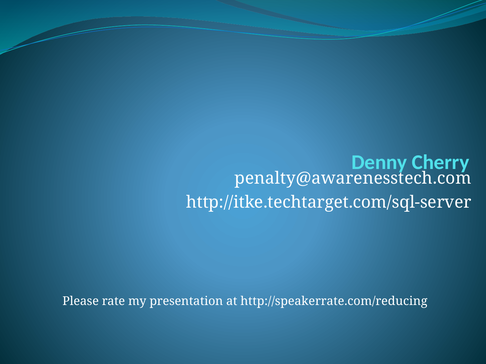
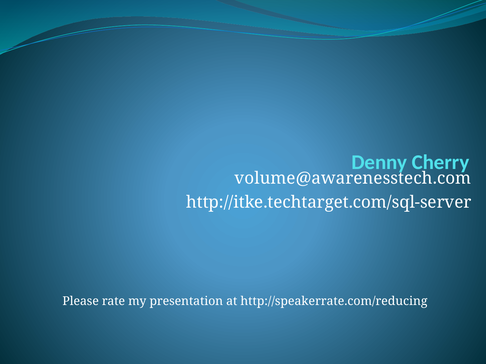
penalty@awarenesstech.com: penalty@awarenesstech.com -> volume@awarenesstech.com (353, 179)
